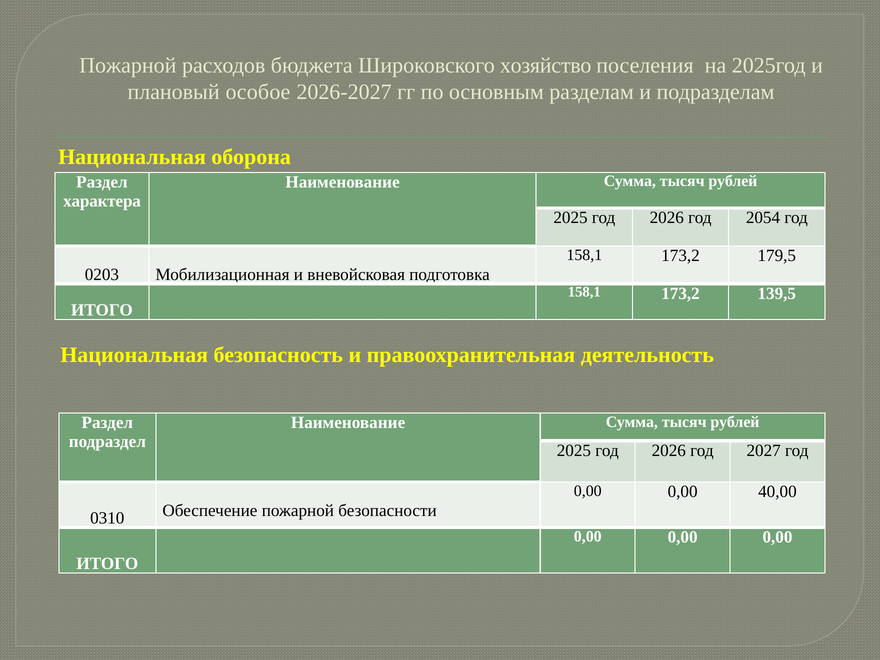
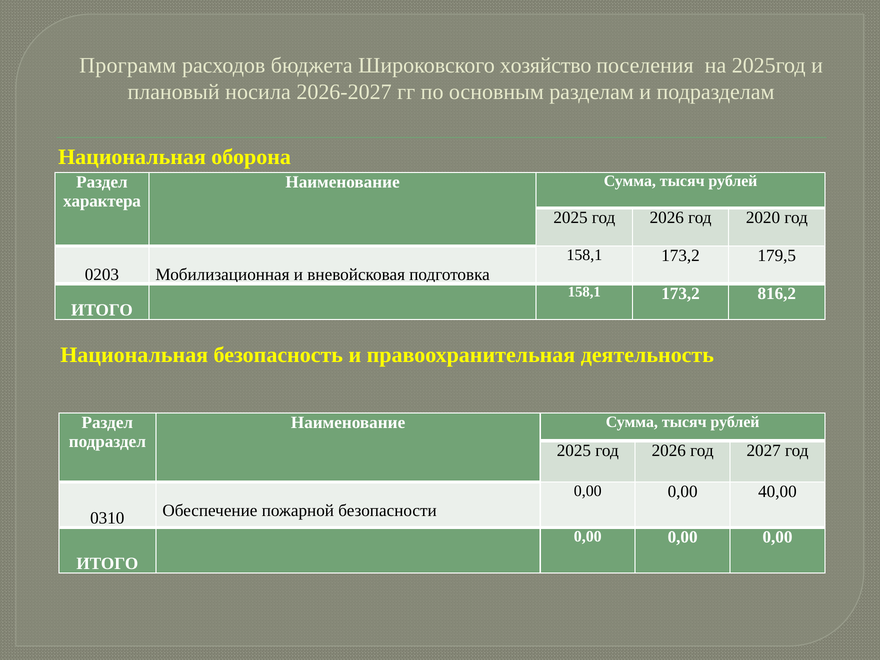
Пожарной: Пожарной -> Программ (128, 66)
особое: особое -> носила (258, 92)
2054: 2054 -> 2020 (763, 218)
139,5: 139,5 -> 816,2 (777, 293)
